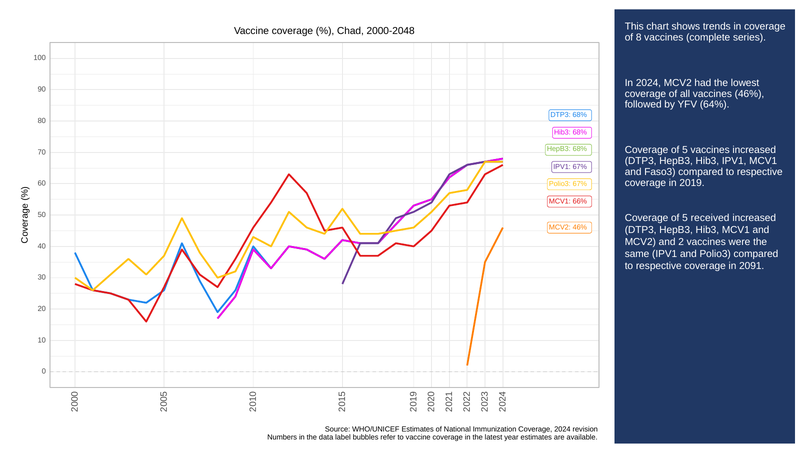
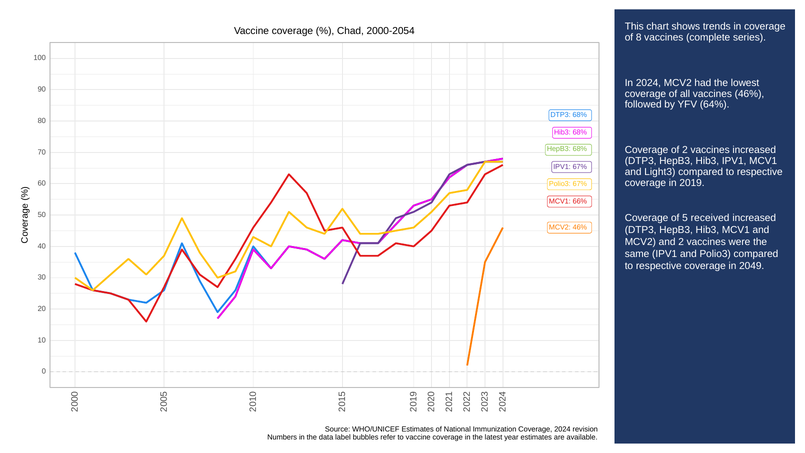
2000-2048: 2000-2048 -> 2000-2054 (391, 31)
5: 5 -> 2 (685, 150)
Faso3: Faso3 -> Light3 (660, 172)
2091: 2091 -> 2049 (752, 266)
